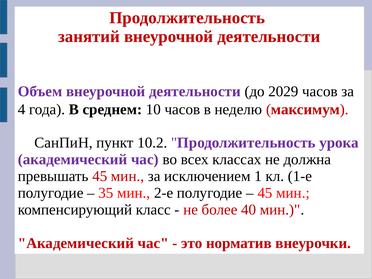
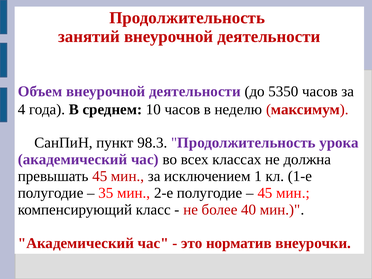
2029: 2029 -> 5350 (283, 92)
10.2: 10.2 -> 98.3 (152, 143)
